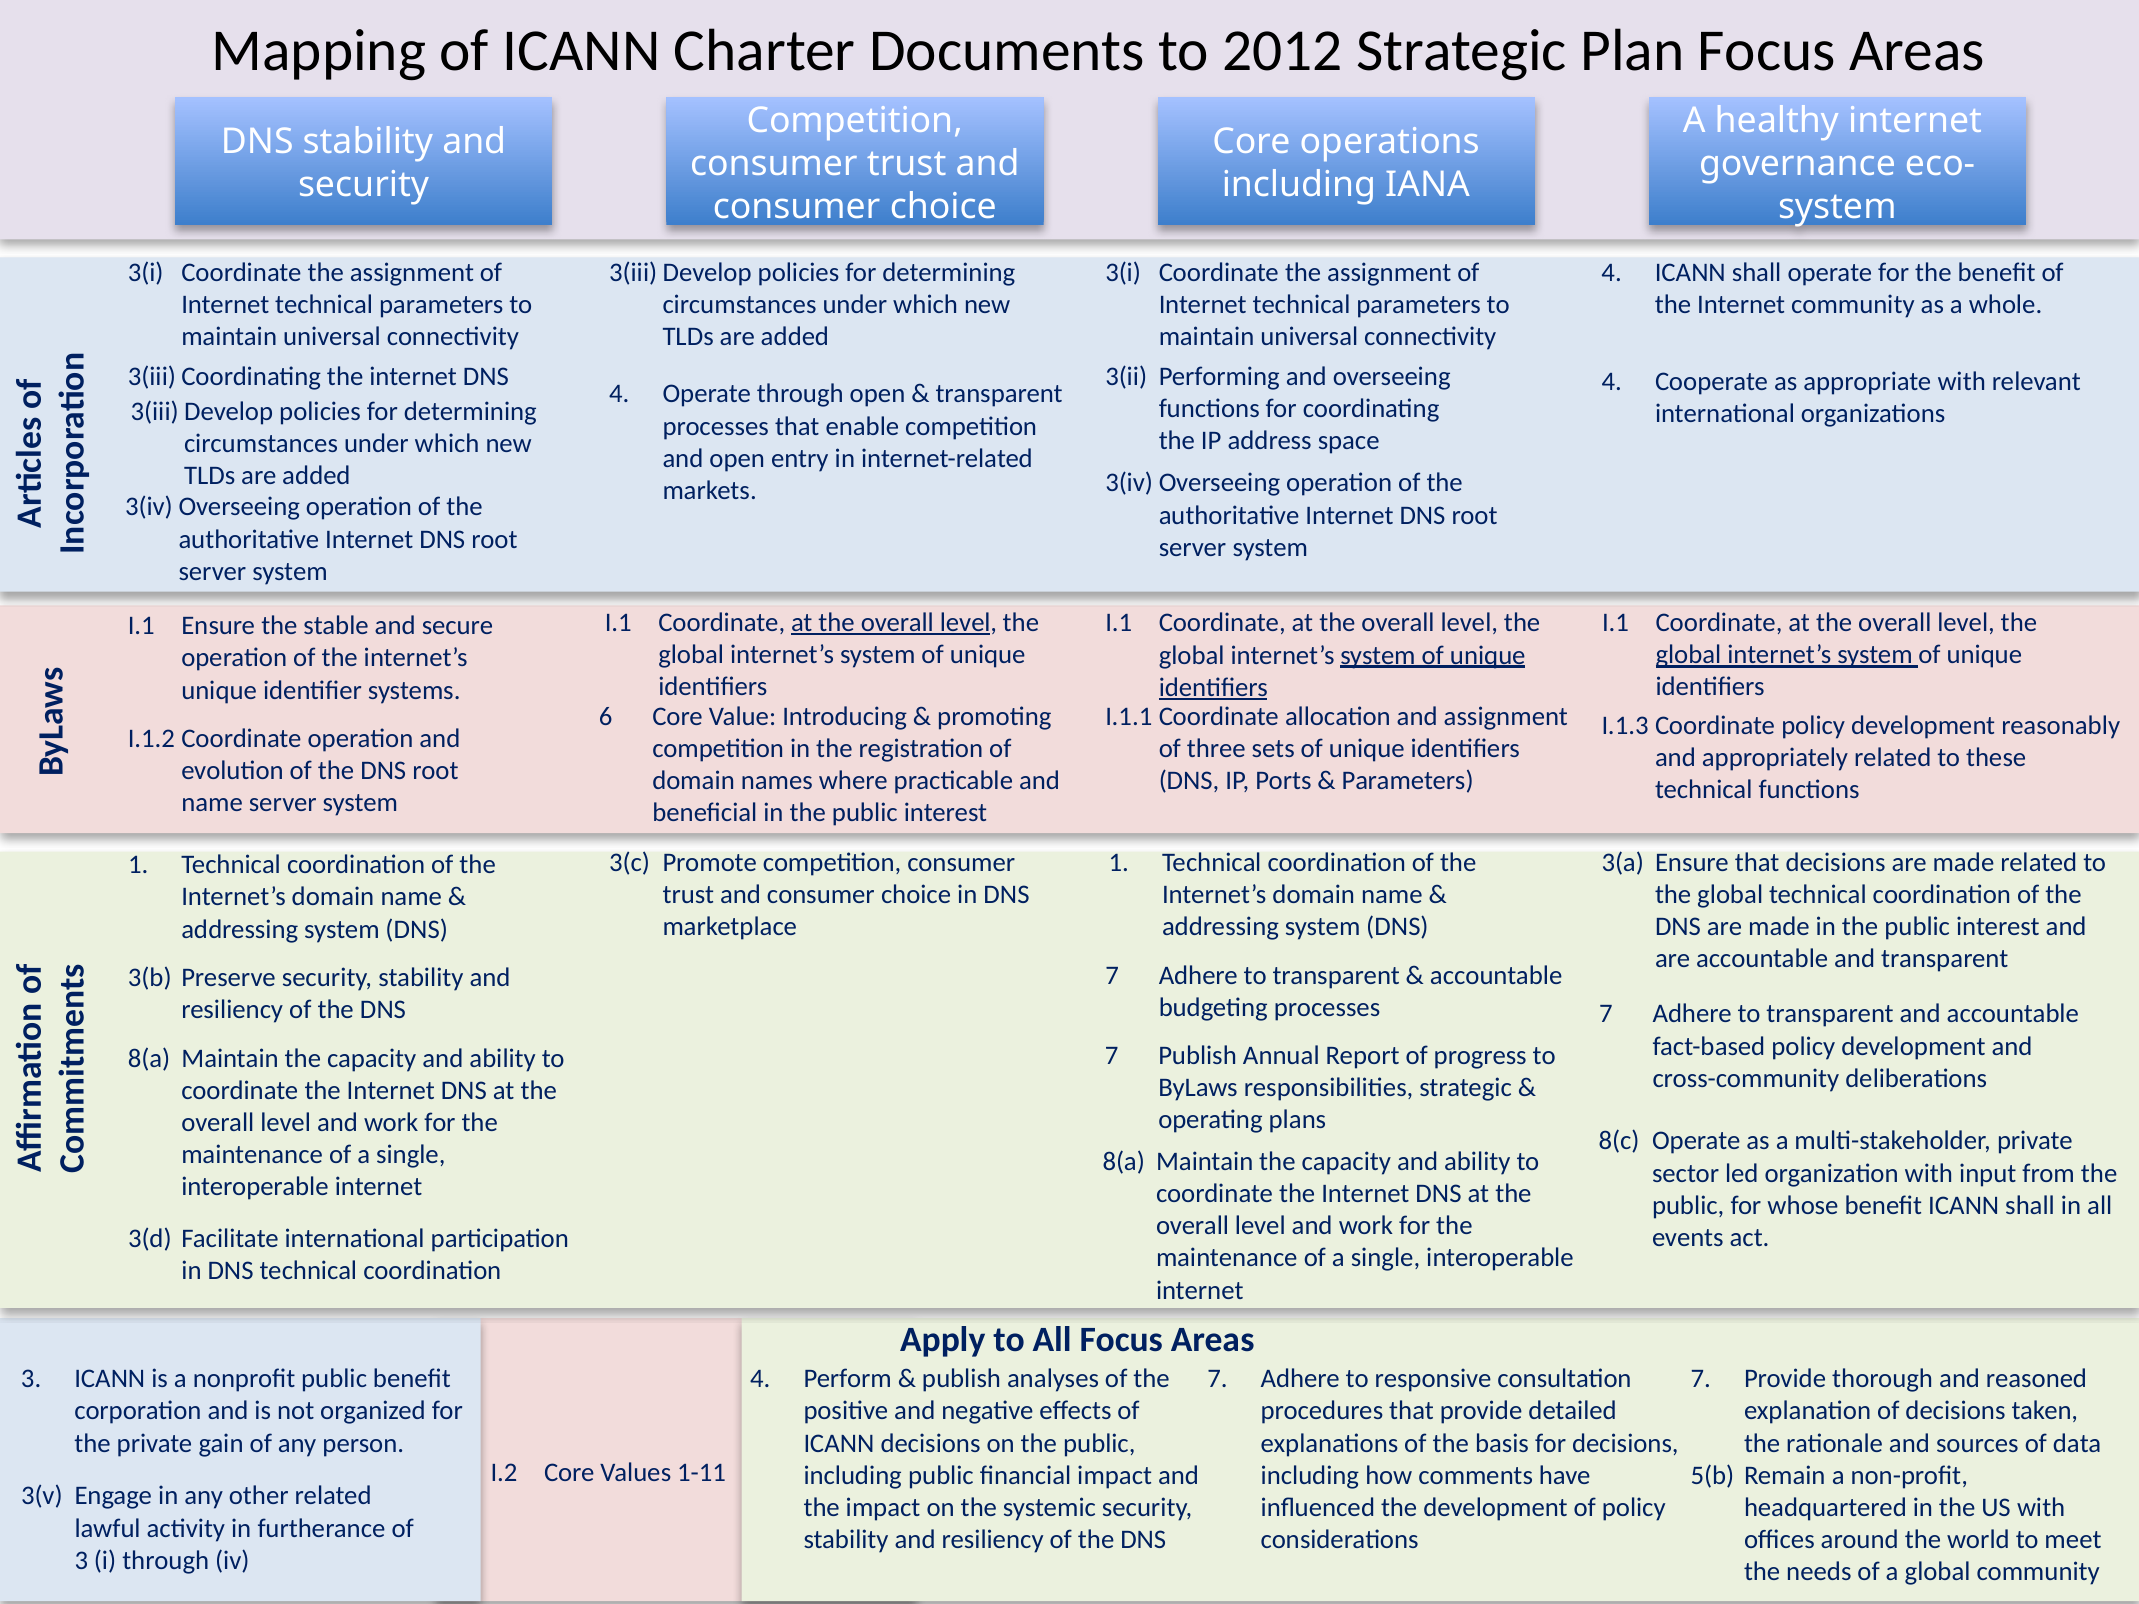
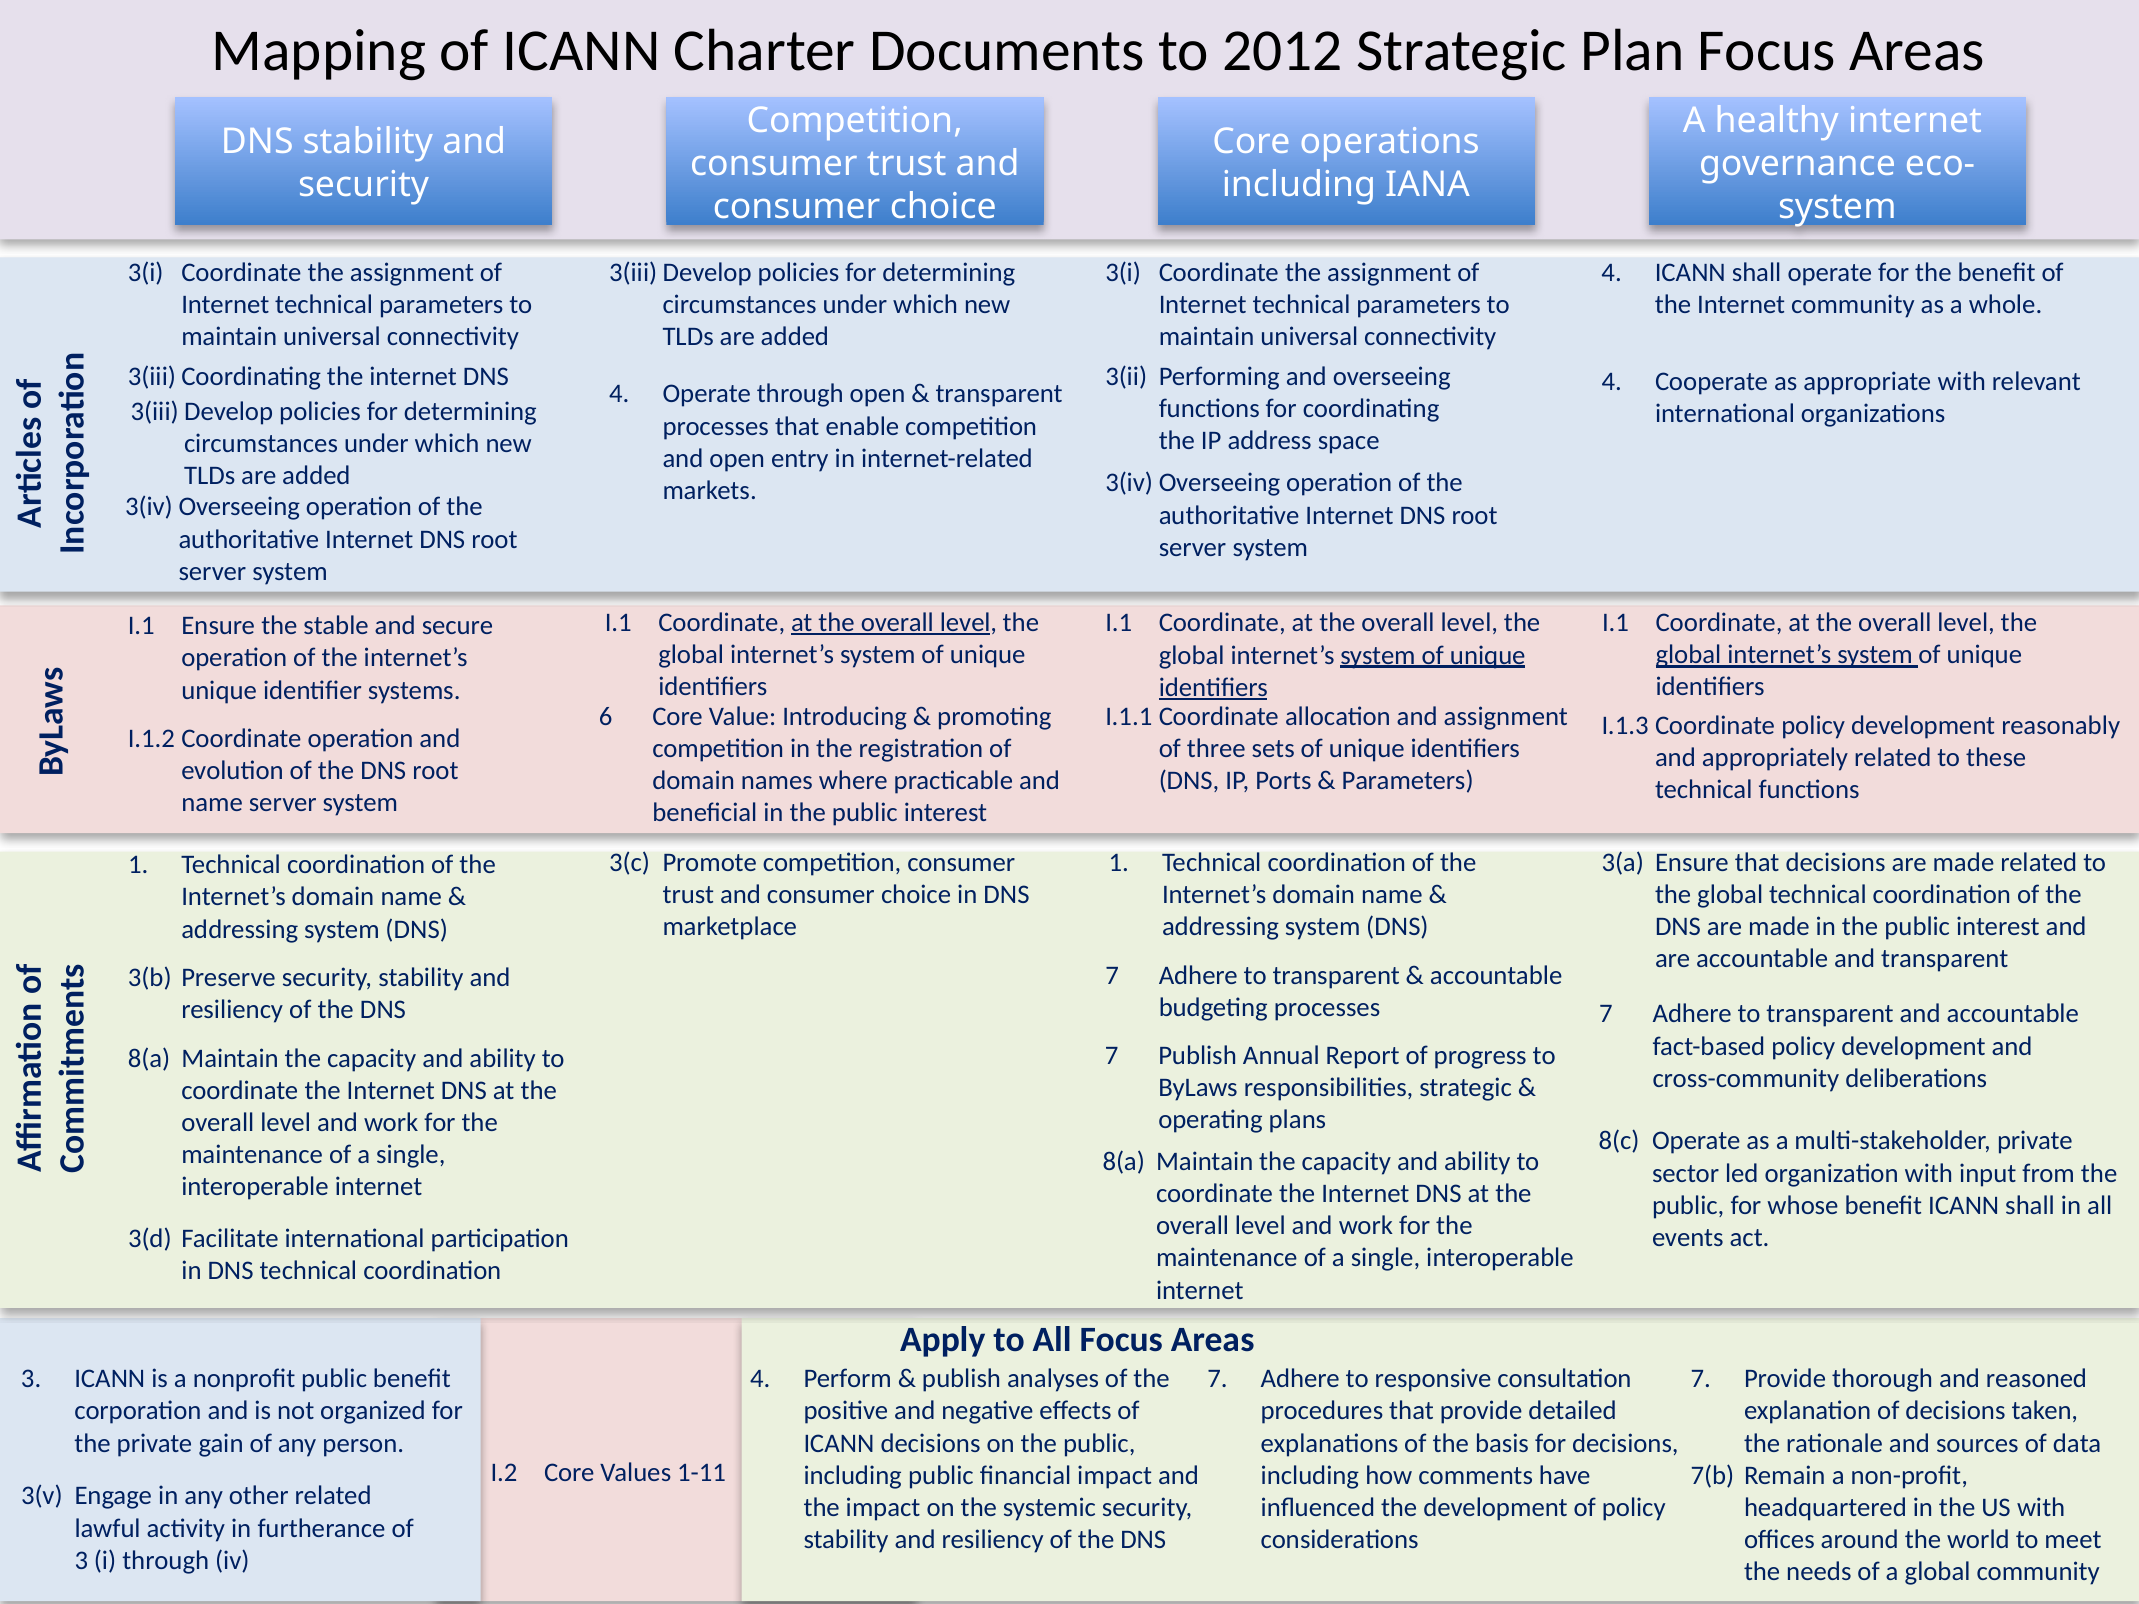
5(b: 5(b -> 7(b (1712, 1475)
